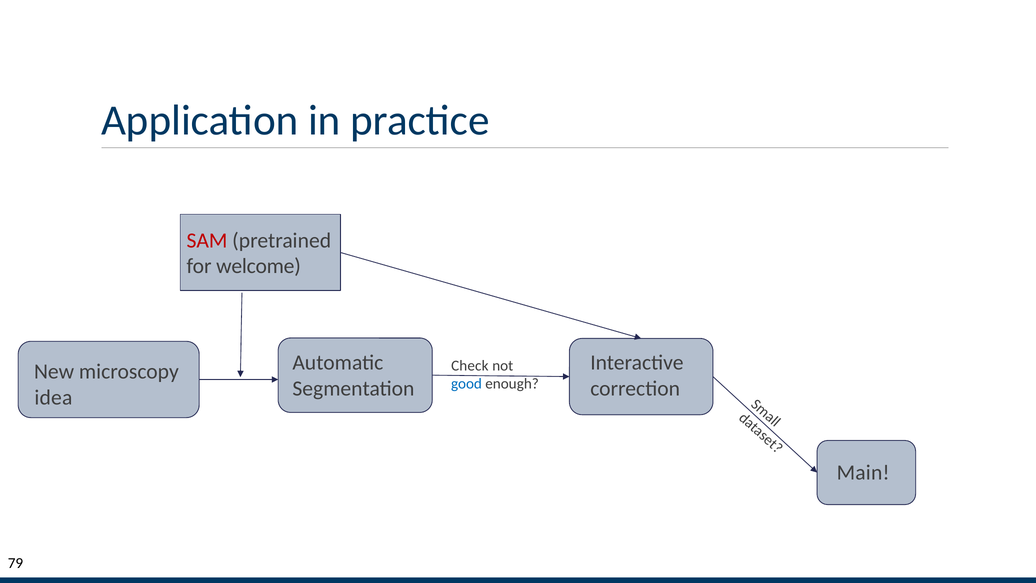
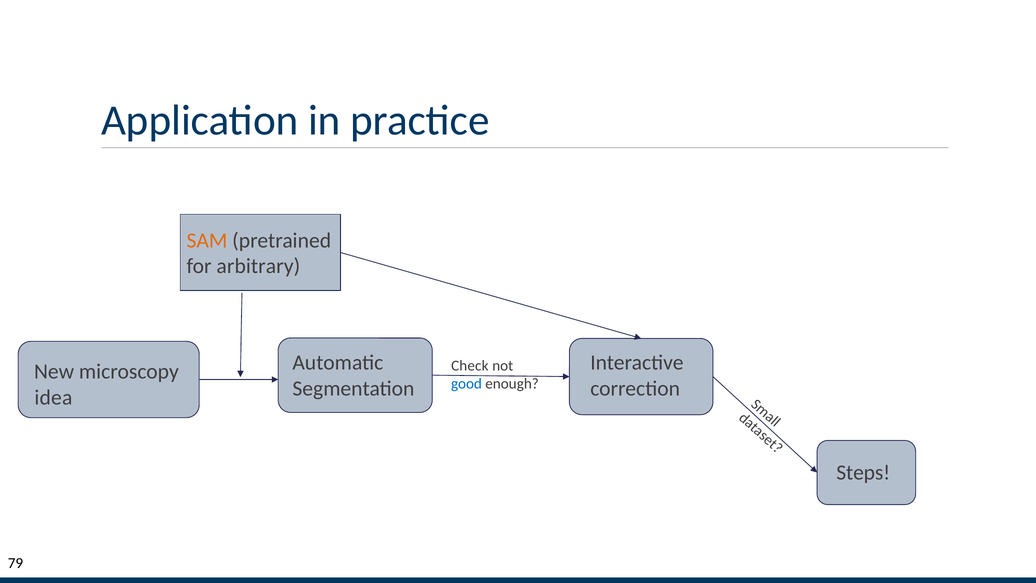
SAM colour: red -> orange (207, 240)
welcome: welcome -> arbitrary (258, 266)
Main: Main -> Steps (863, 472)
